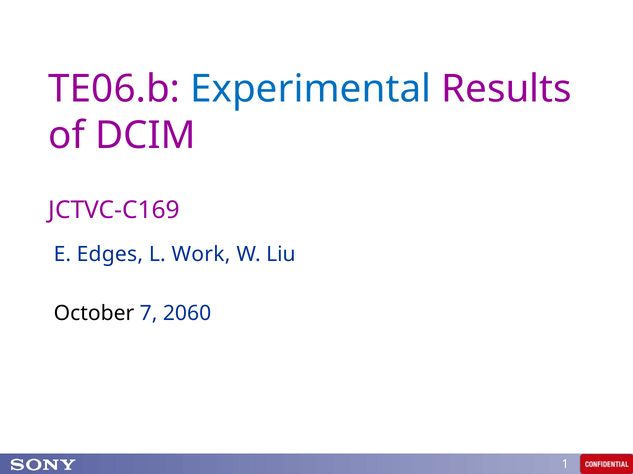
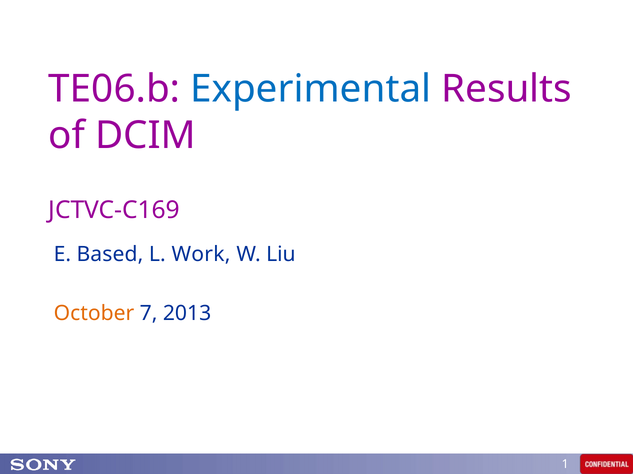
Edges: Edges -> Based (110, 255)
October colour: black -> orange (94, 314)
2060: 2060 -> 2013 (187, 314)
